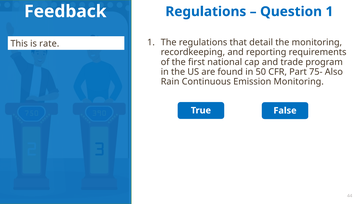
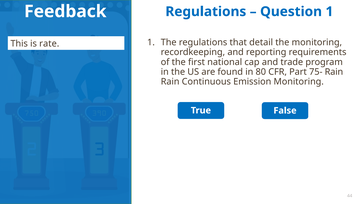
50: 50 -> 80 (261, 72)
75- Also: Also -> Rain (334, 72)
